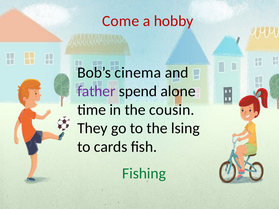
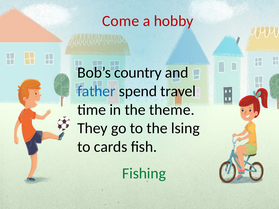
cinema: cinema -> country (138, 73)
father colour: purple -> blue (96, 91)
alone: alone -> travel (178, 91)
cousin: cousin -> theme (172, 110)
